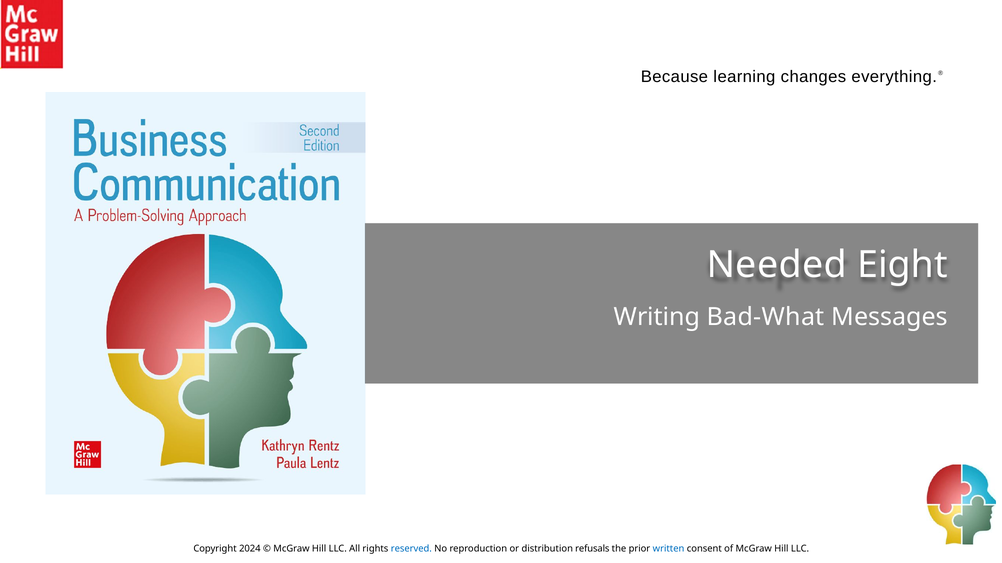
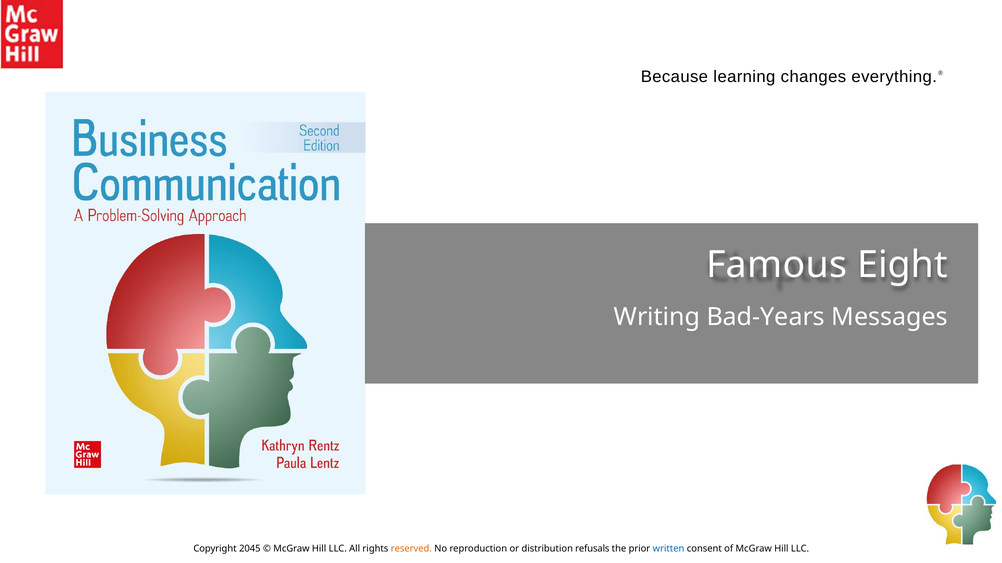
Needed: Needed -> Famous (777, 265)
Bad-What: Bad-What -> Bad-Years (766, 317)
2024: 2024 -> 2045 (250, 549)
reserved colour: blue -> orange (411, 549)
